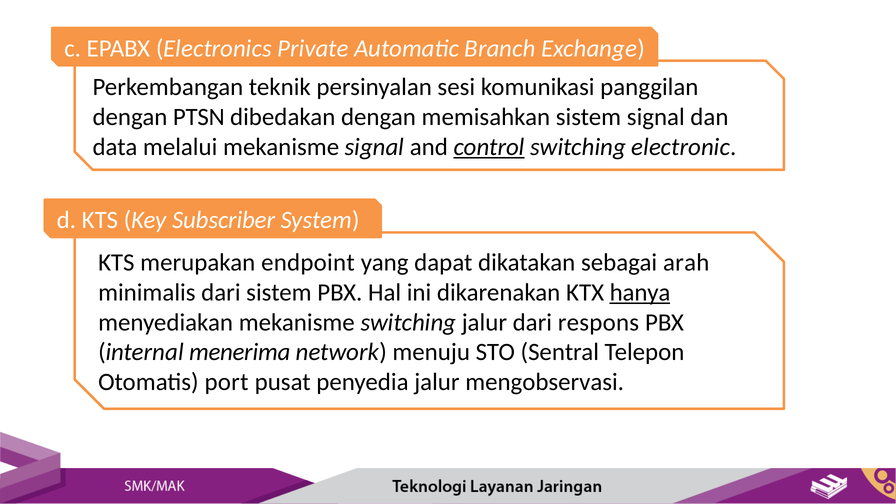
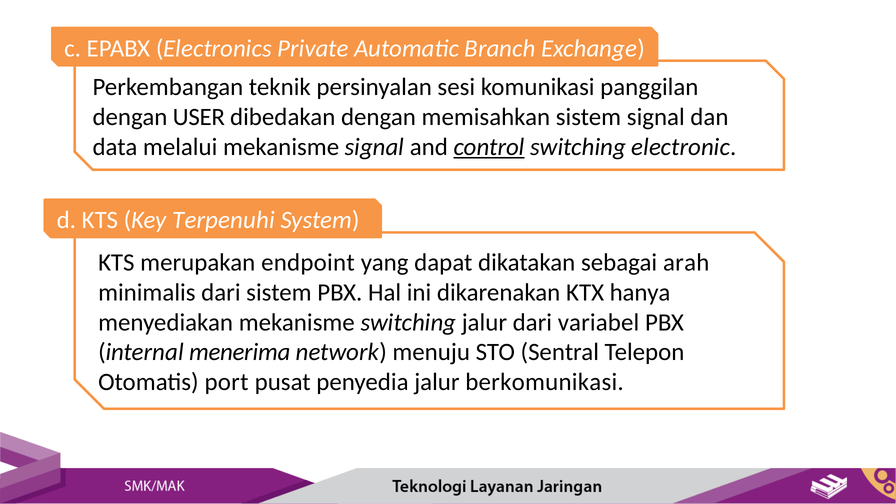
PTSN: PTSN -> USER (199, 117)
Subscriber: Subscriber -> Terpenuhi (224, 220)
hanya underline: present -> none (640, 292)
respons: respons -> variabel (598, 322)
mengobservasi: mengobservasi -> berkomunikasi (545, 382)
